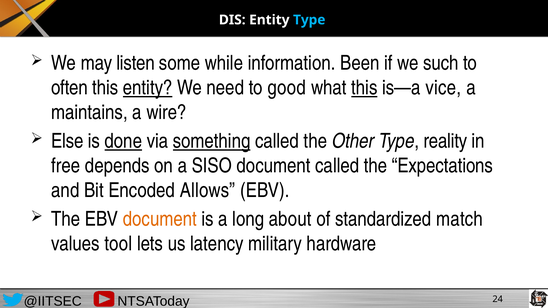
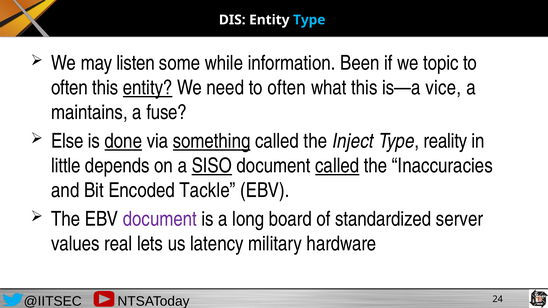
such: such -> topic (441, 63)
need to good: good -> often (287, 88)
this underline: present -> none (364, 88)
wire: wire -> fuse (167, 112)
Other: Other -> Inject (353, 141)
free: free -> little (66, 166)
SISO underline: none -> present (212, 166)
called underline: none -> present (337, 166)
Expectations: Expectations -> Inaccuracies (442, 166)
Allows: Allows -> Tackle (207, 191)
document colour: orange -> purple (160, 219)
about: about -> board (290, 219)
match: match -> server (460, 219)
tool: tool -> real (118, 244)
